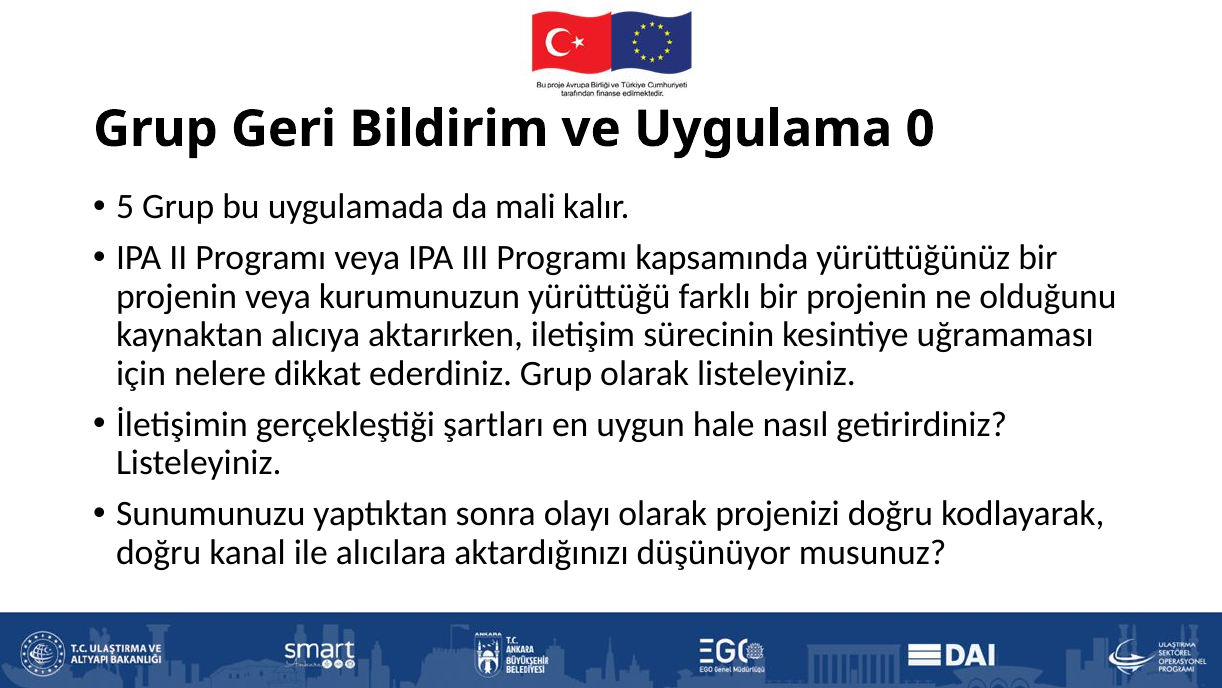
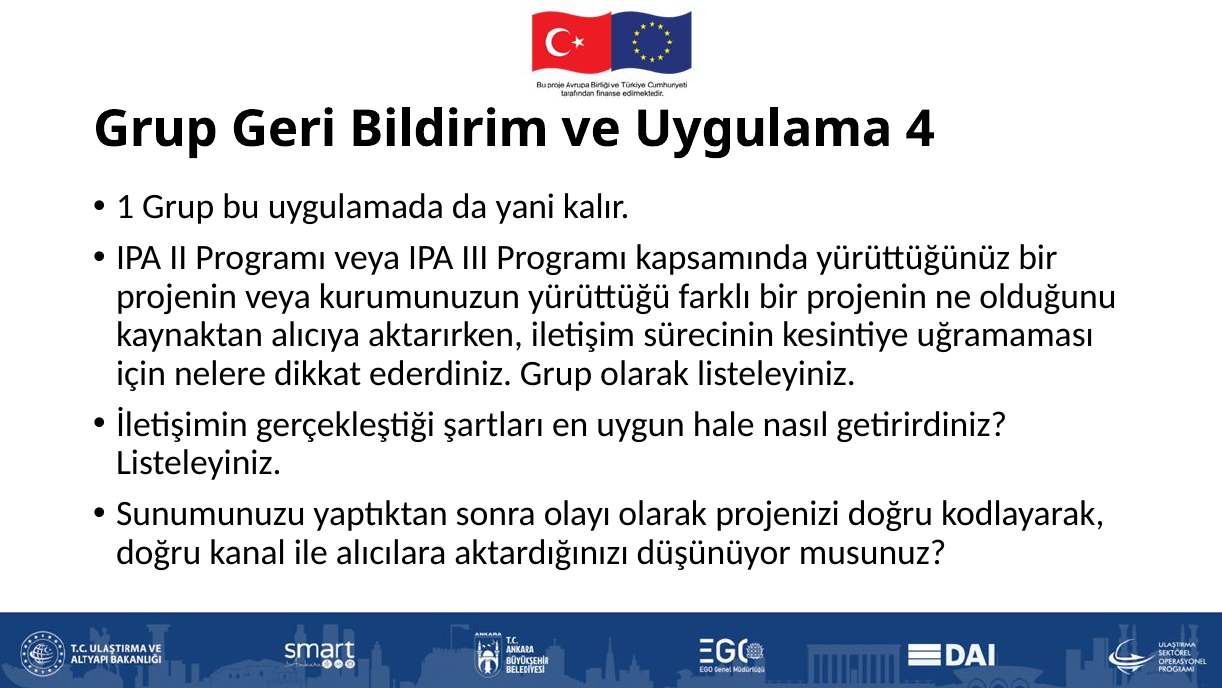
0: 0 -> 4 (920, 129)
5: 5 -> 1 (125, 207)
mali: mali -> yani (525, 207)
